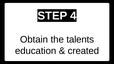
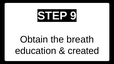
4: 4 -> 9 (73, 16)
talents: talents -> breath (80, 40)
